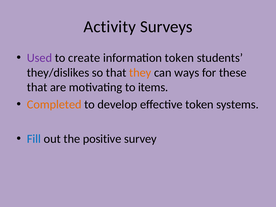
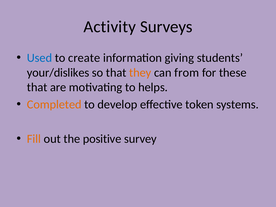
Used colour: purple -> blue (40, 58)
information token: token -> giving (179, 58)
they/dislikes: they/dislikes -> your/dislikes (58, 73)
ways: ways -> from (187, 73)
items: items -> helps (153, 87)
Fill colour: blue -> orange (34, 139)
